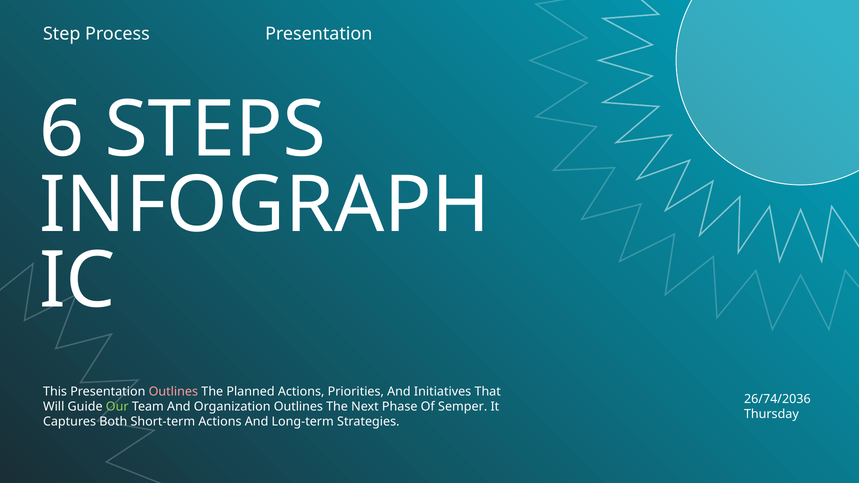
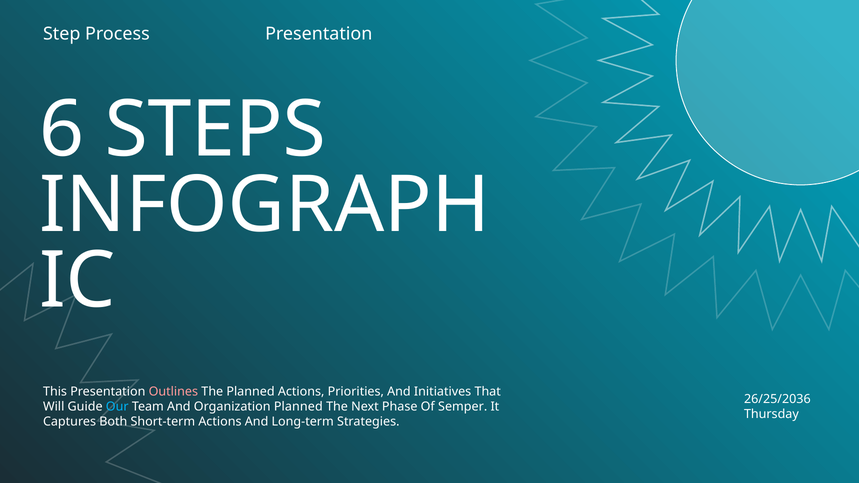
26/74/2036: 26/74/2036 -> 26/25/2036 (777, 399)
Our colour: light green -> light blue (117, 407)
Organization Outlines: Outlines -> Planned (298, 407)
